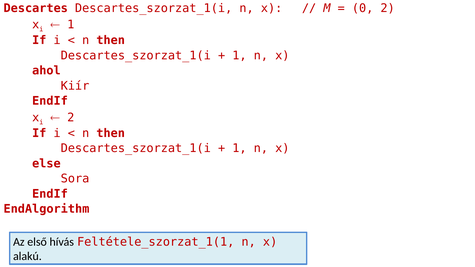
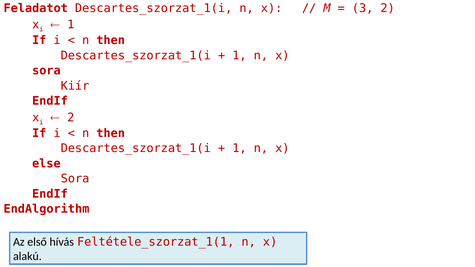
Descartes: Descartes -> Feladatot (36, 8)
0: 0 -> 3 (363, 8)
ahol: ahol -> sora (46, 71)
